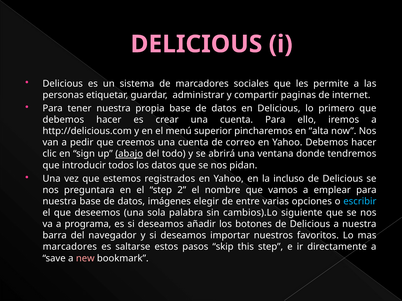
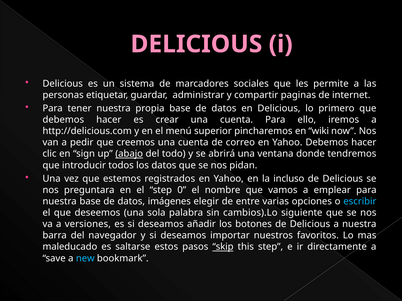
alta: alta -> wiki (319, 131)
2: 2 -> 0 (182, 190)
programa: programa -> versiones (88, 224)
marcadores: marcadores -> maleducado (70, 247)
skip underline: none -> present (223, 247)
new colour: pink -> light blue (85, 259)
